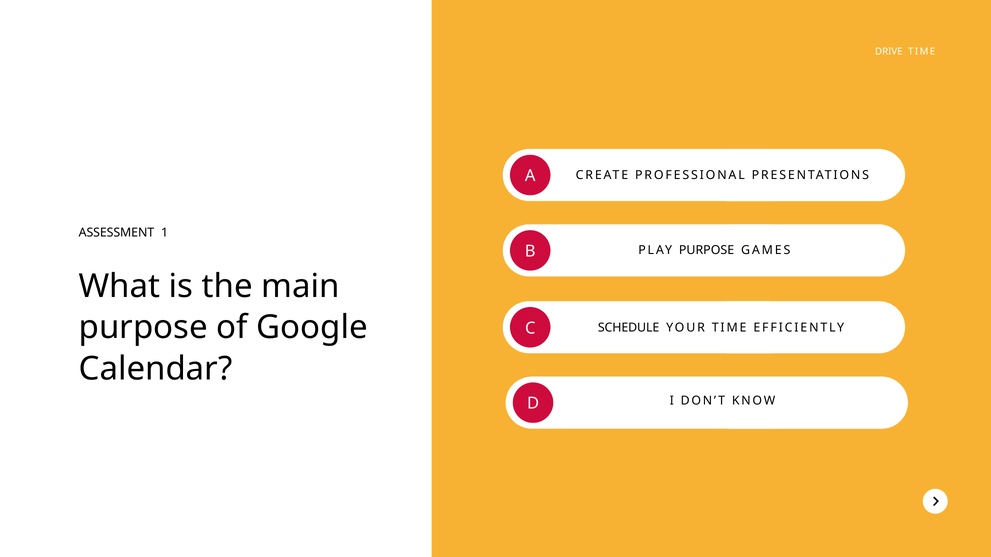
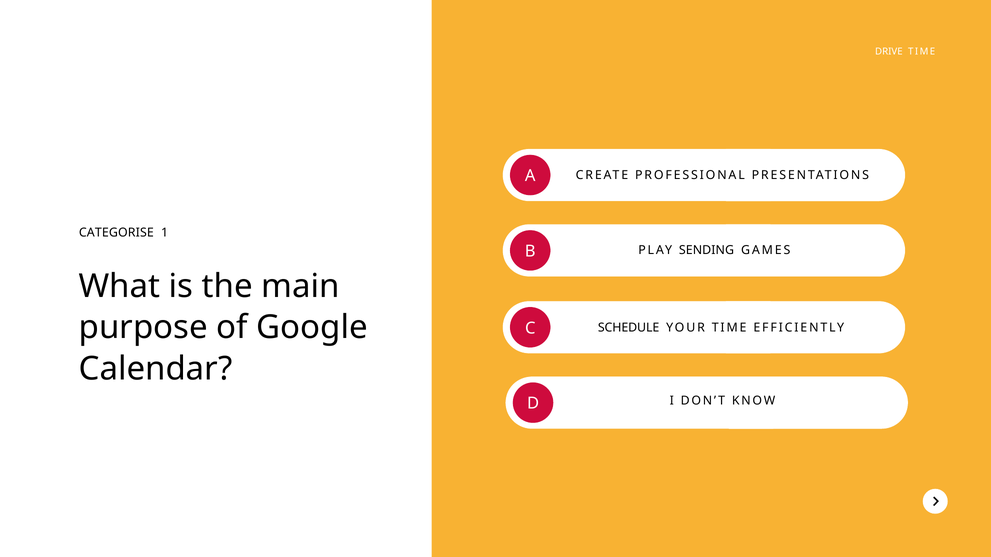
ASSESSMENT: ASSESSMENT -> CATEGORISE (116, 233)
PLAY PURPOSE: PURPOSE -> SENDING (707, 250)
